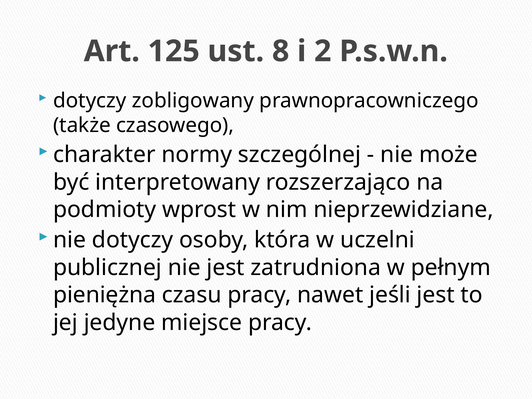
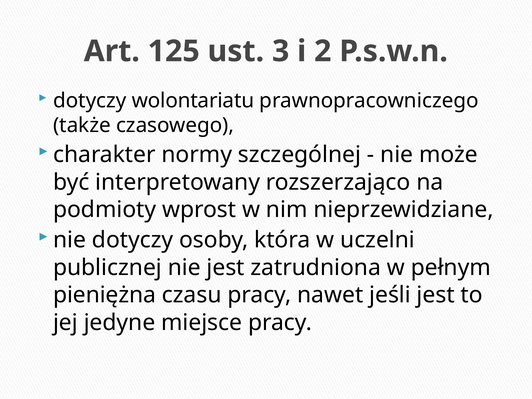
8: 8 -> 3 (281, 51)
zobligowany: zobligowany -> wolontariatu (193, 101)
